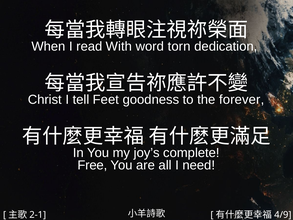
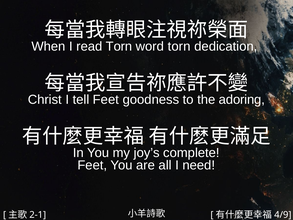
read With: With -> Torn (119, 46)
forever: forever -> adoring (242, 99)
Free: Free -> Feet (92, 165)
